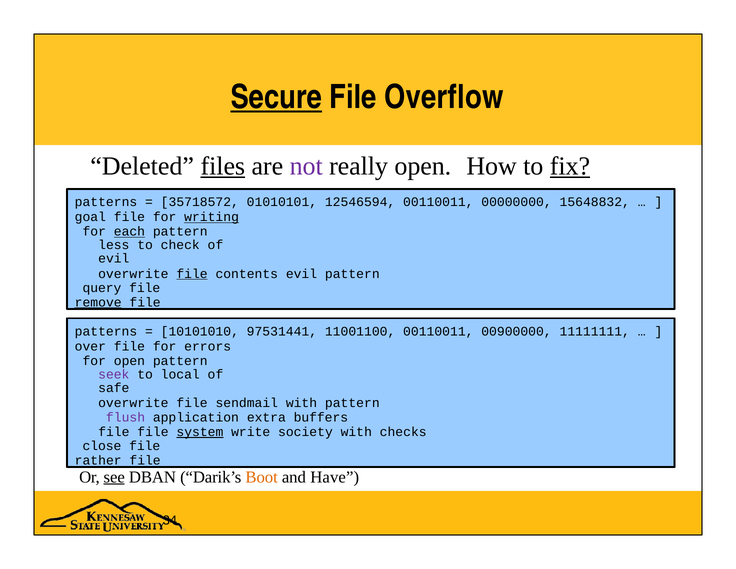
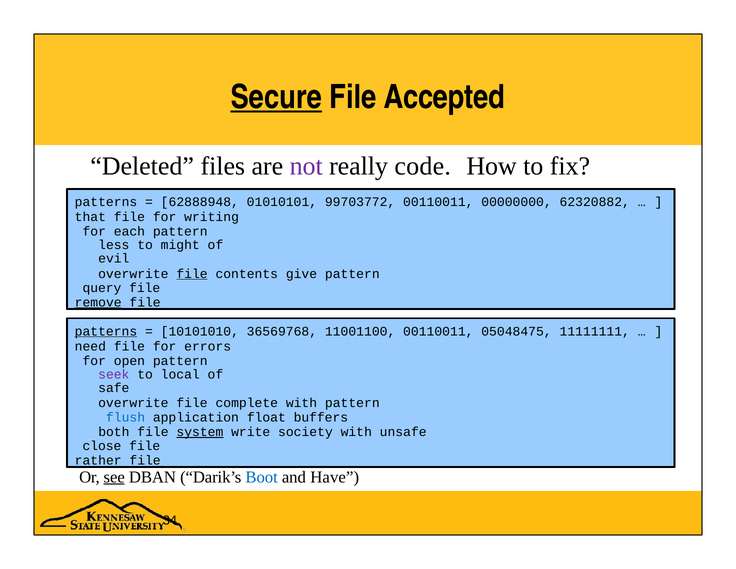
Overflow: Overflow -> Accepted (444, 97)
files underline: present -> none (223, 166)
really open: open -> code (423, 166)
fix underline: present -> none (570, 166)
35718572: 35718572 -> 62888948 (200, 202)
12546594: 12546594 -> 99703772 (360, 202)
15648832: 15648832 -> 62320882 (595, 202)
goal: goal -> that (90, 217)
writing underline: present -> none (212, 217)
each underline: present -> none (129, 231)
check: check -> might (180, 245)
contents evil: evil -> give (301, 274)
patterns underline: none -> present (106, 331)
97531441: 97531441 -> 36569768 (282, 331)
00900000: 00900000 -> 05048475 (516, 331)
over: over -> need (90, 346)
sendmail: sendmail -> complete (247, 403)
flush colour: purple -> blue (126, 417)
extra: extra -> float (266, 417)
file: file -> both (114, 432)
checks: checks -> unsafe (403, 432)
Boot colour: orange -> blue (262, 477)
